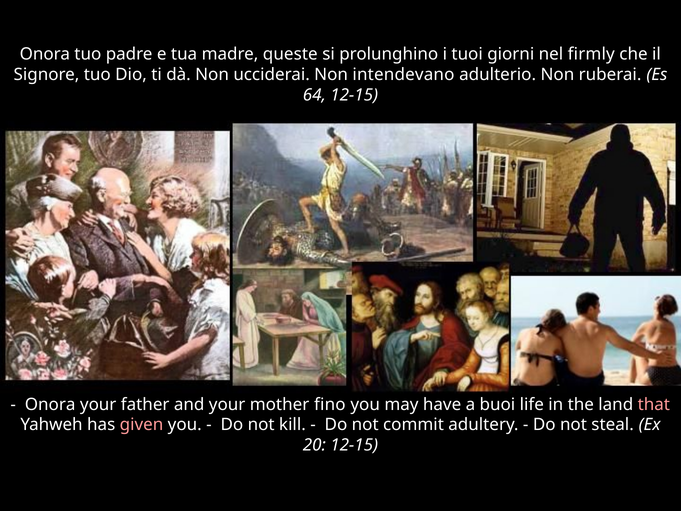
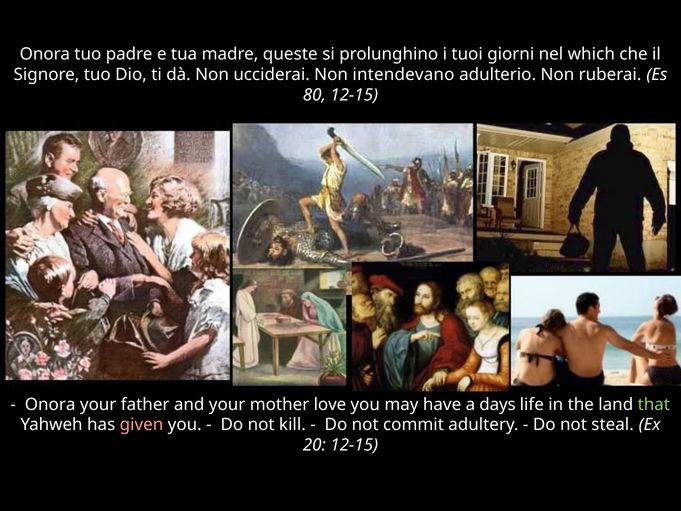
firmly: firmly -> which (591, 54)
64: 64 -> 80 (314, 95)
fino: fino -> love (330, 404)
buoi: buoi -> days (498, 404)
that colour: pink -> light green (654, 404)
